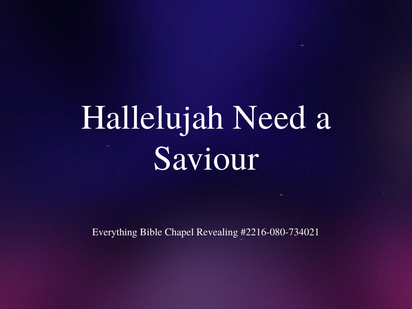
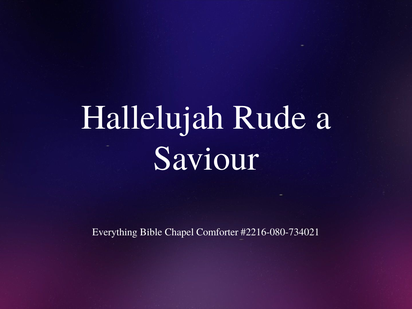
Need: Need -> Rude (270, 117)
Revealing: Revealing -> Comforter (217, 232)
